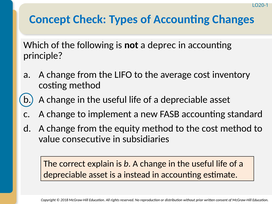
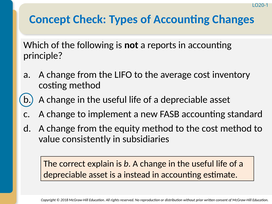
deprec: deprec -> reports (162, 45)
consecutive: consecutive -> consistently (86, 139)
